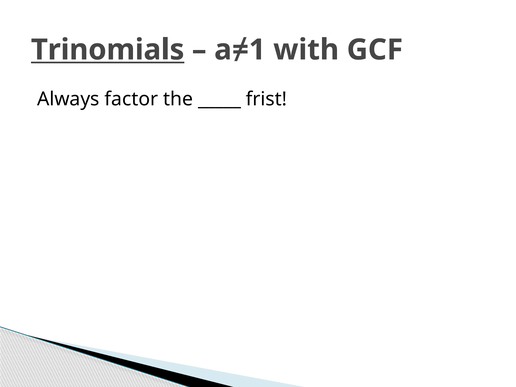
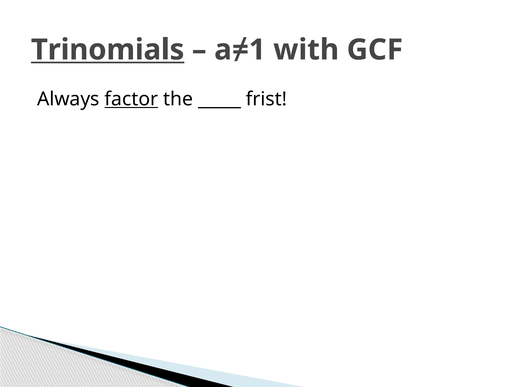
factor underline: none -> present (131, 99)
